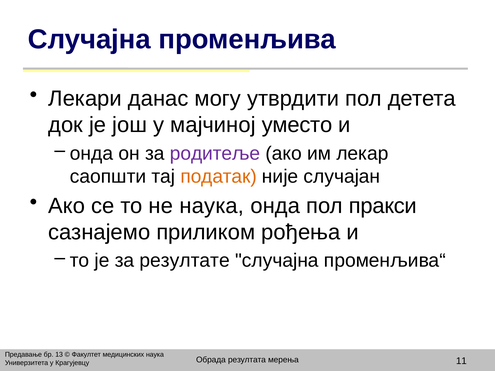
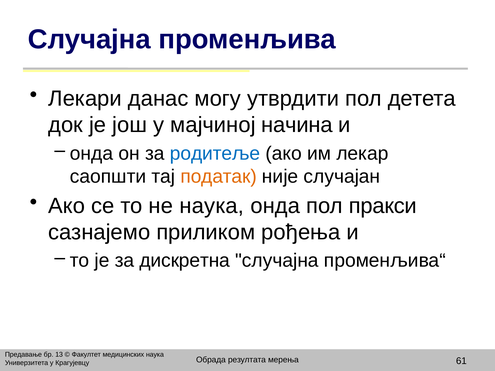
уместо: уместо -> начина (297, 125)
родитеље colour: purple -> blue (215, 154)
резултате: резултате -> дискретна (185, 261)
11: 11 -> 61 (461, 361)
